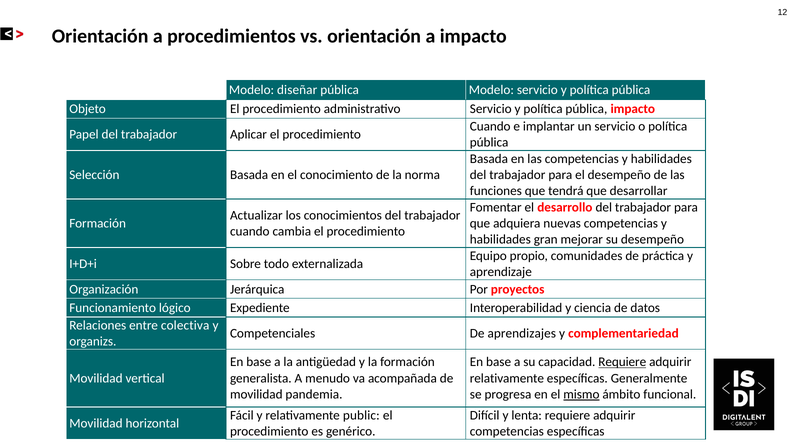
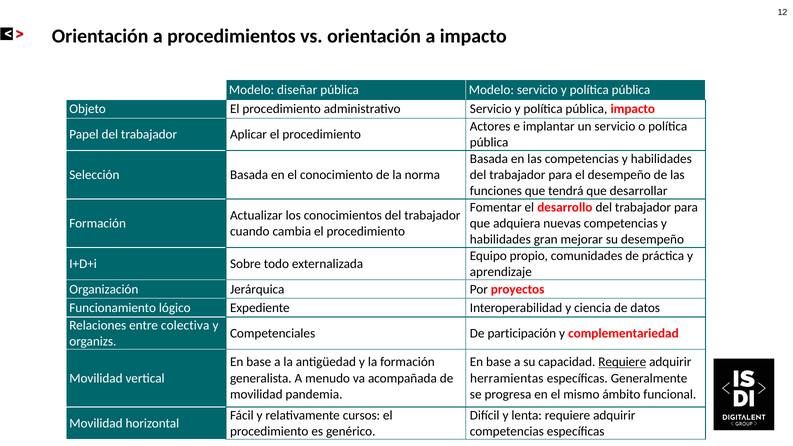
Cuando: Cuando -> Actores (490, 126)
aprendizajes: aprendizajes -> participación (522, 333)
relativamente: relativamente -> herramientas (507, 378)
mismo underline: present -> none (581, 394)
public: public -> cursos (361, 415)
